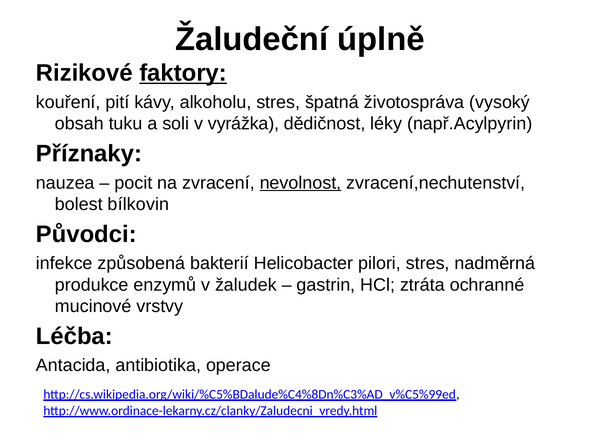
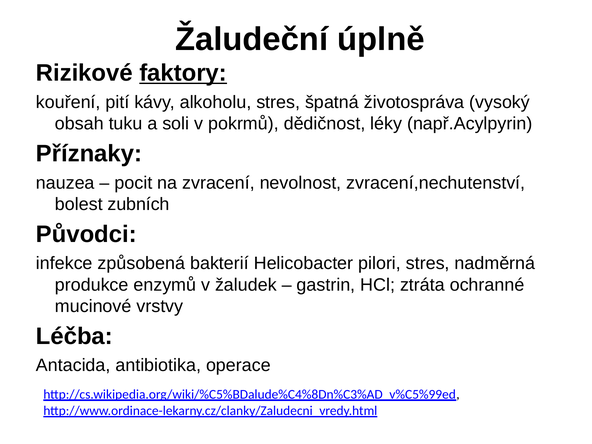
vyrážka: vyrážka -> pokrmů (243, 124)
nevolnost underline: present -> none (300, 183)
bílkovin: bílkovin -> zubních (139, 204)
